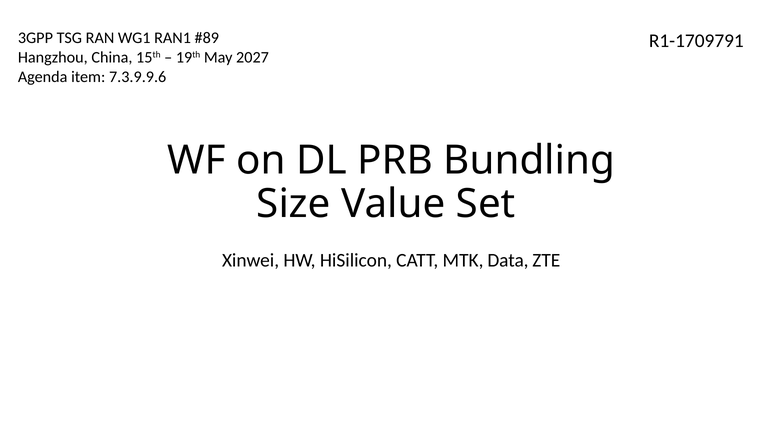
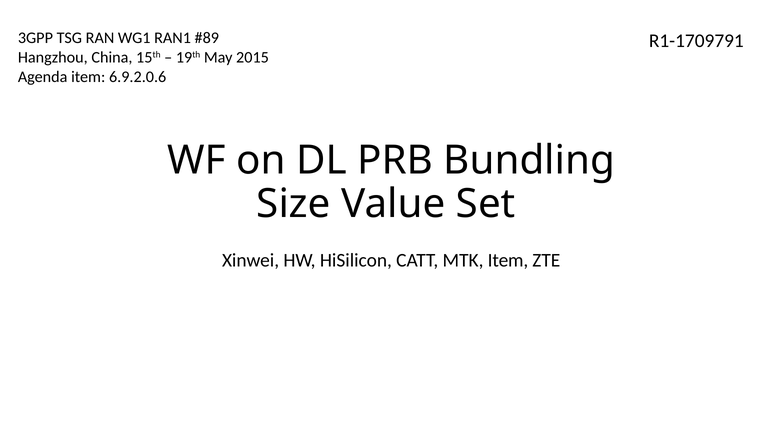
2027: 2027 -> 2015 (252, 57)
7.3.9.9.6: 7.3.9.9.6 -> 6.9.2.0.6 (138, 77)
MTK Data: Data -> Item (508, 260)
